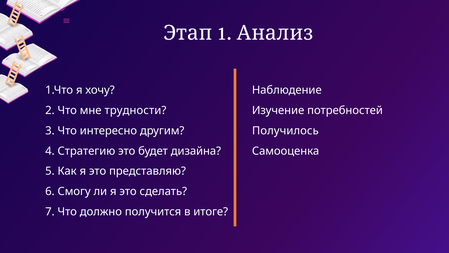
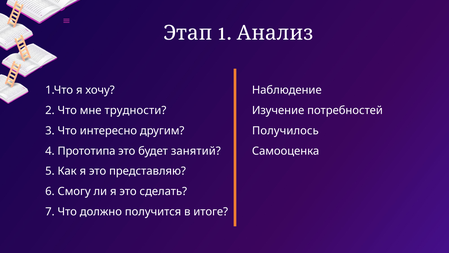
Стратегию: Стратегию -> Прототипа (86, 151)
дизайна: дизайна -> занятий (196, 151)
